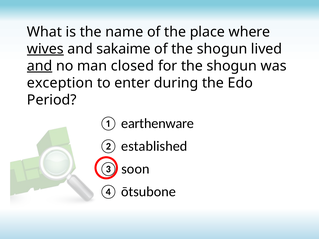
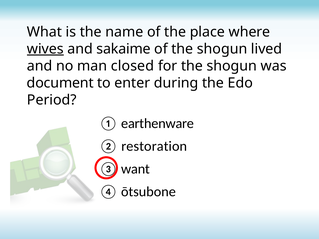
and underline: present -> none (40, 66)
exception: exception -> document (60, 83)
established: established -> restoration (154, 146)
soon: soon -> want (136, 169)
